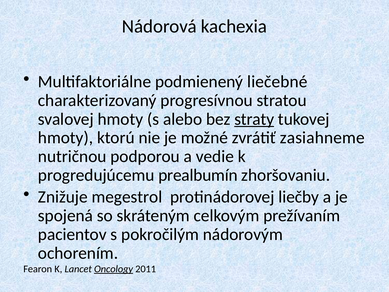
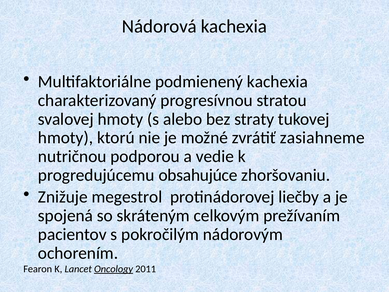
podmienený liečebné: liečebné -> kachexia (277, 82)
straty underline: present -> none (254, 119)
prealbumín: prealbumín -> obsahujúce (198, 175)
